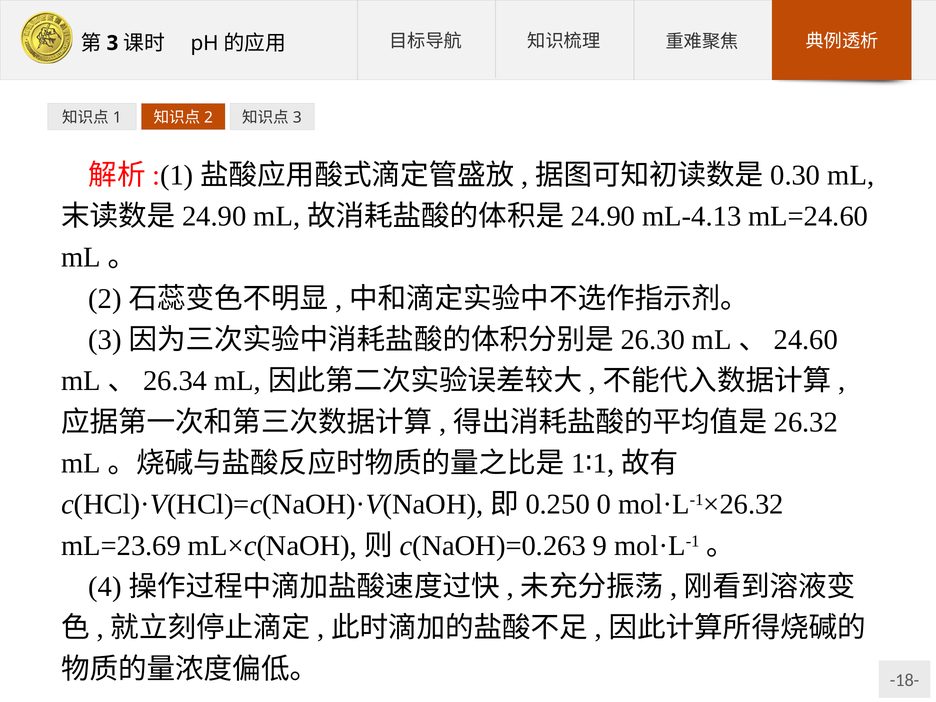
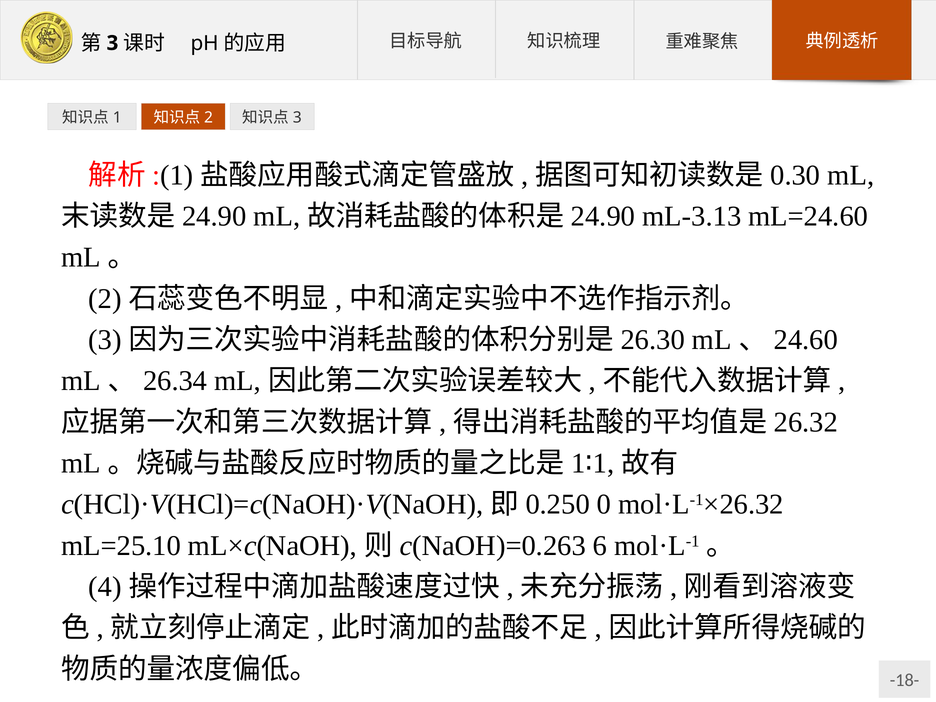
mL-4.13: mL-4.13 -> mL-3.13 (692, 216)
mL=23.69: mL=23.69 -> mL=25.10 (121, 546)
9: 9 -> 6 (600, 546)
